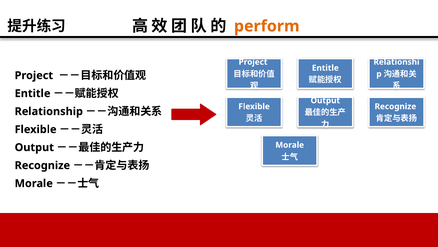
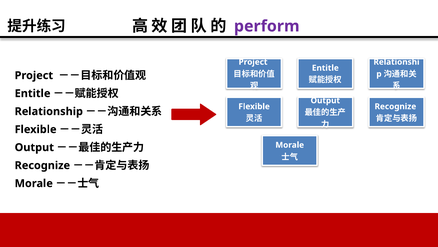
perform colour: orange -> purple (267, 26)
